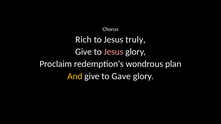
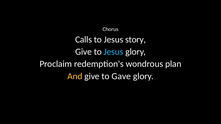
Rich: Rich -> Calls (84, 40)
truly: truly -> story (136, 40)
Jesus colour: pink -> light blue (114, 52)
